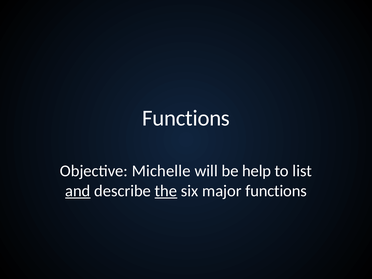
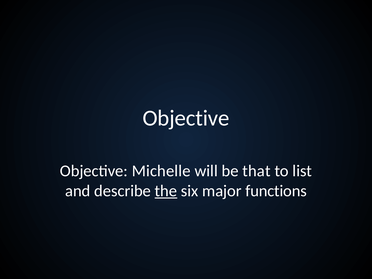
Functions: Functions -> Objective (186, 118)
help: help -> that (256, 171)
and underline: present -> none (78, 191)
